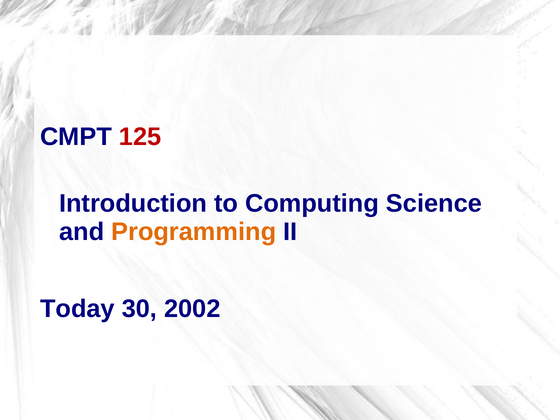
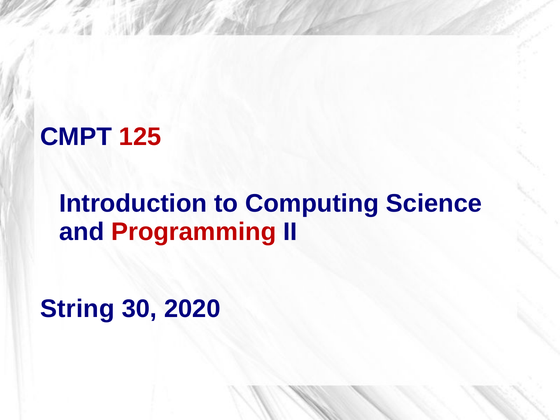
Programming colour: orange -> red (194, 232)
Today: Today -> String (77, 309)
2002: 2002 -> 2020 (192, 309)
